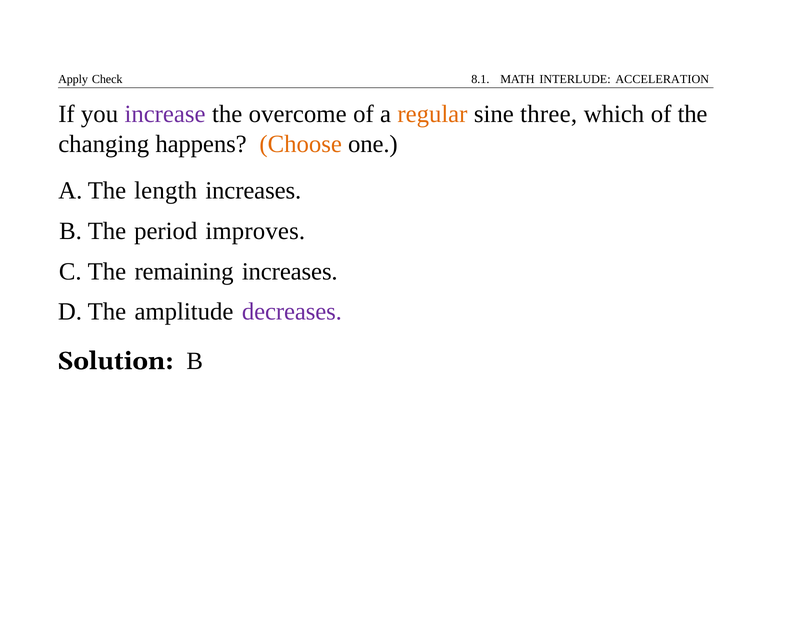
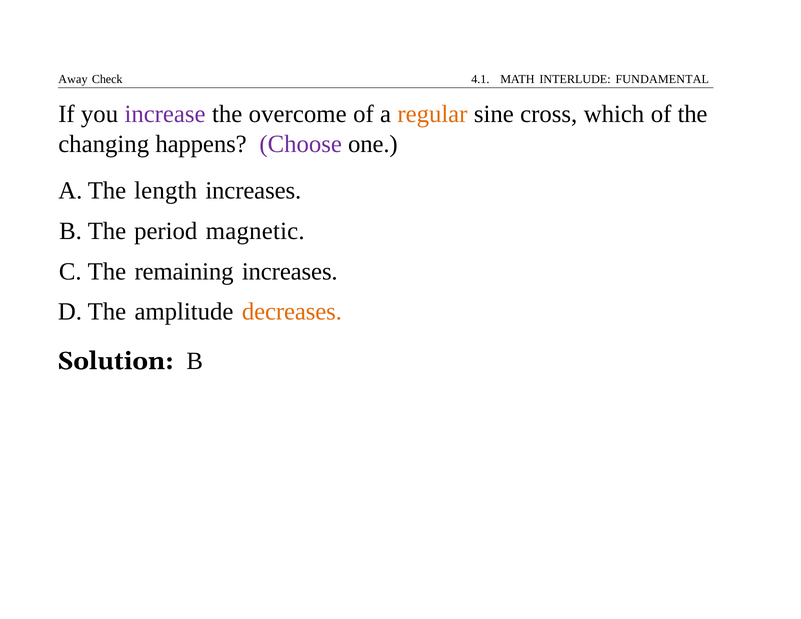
Apply: Apply -> Away (73, 79)
8.1: 8.1 -> 4.1 (480, 79)
ACCELERATION: ACCELERATION -> FUNDAMENTAL (662, 79)
three: three -> cross (549, 114)
Choose colour: orange -> purple (301, 144)
improves: improves -> magnetic (255, 231)
decreases colour: purple -> orange (292, 312)
